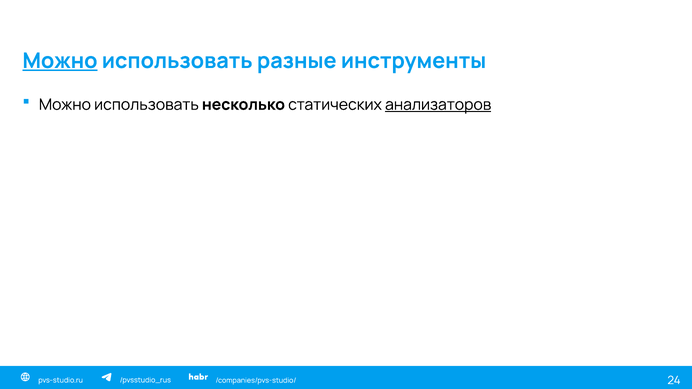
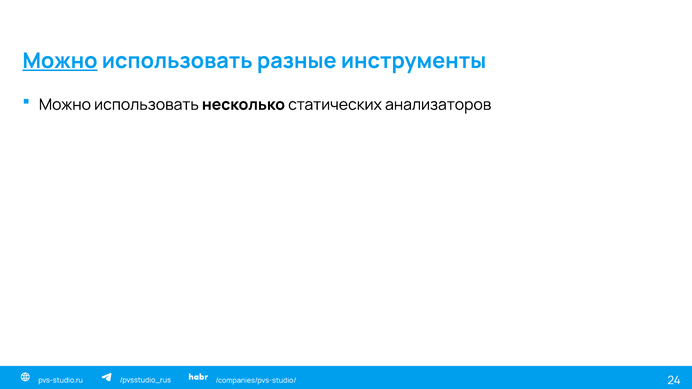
анализаторов underline: present -> none (438, 105)
